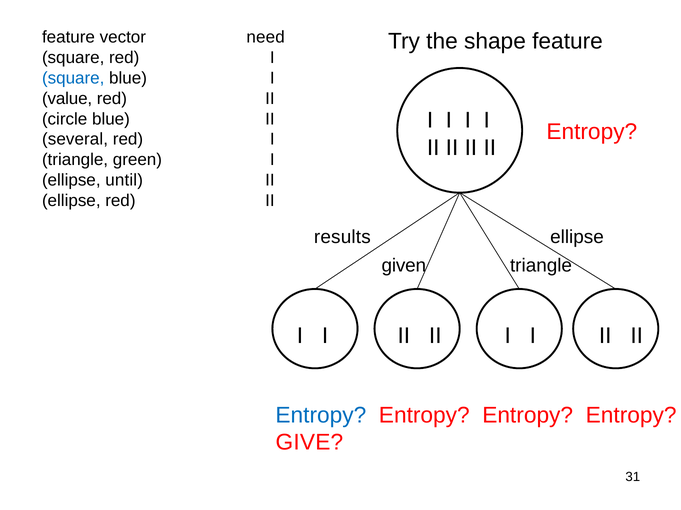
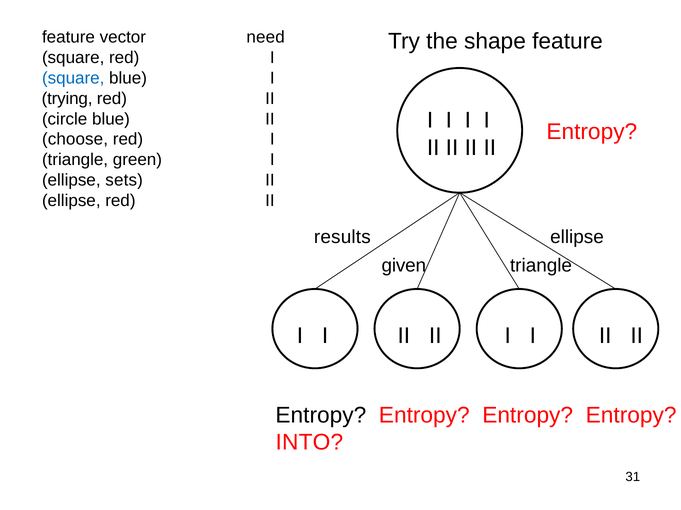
value: value -> trying (67, 99)
several: several -> choose (75, 140)
until: until -> sets (124, 180)
Entropy colour: blue -> black (321, 416)
GIVE: GIVE -> INTO (309, 443)
